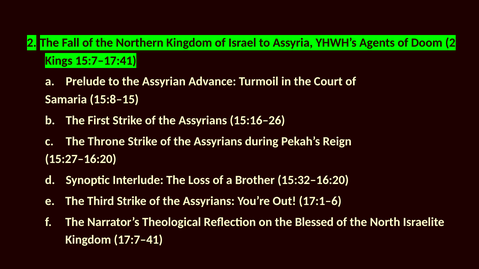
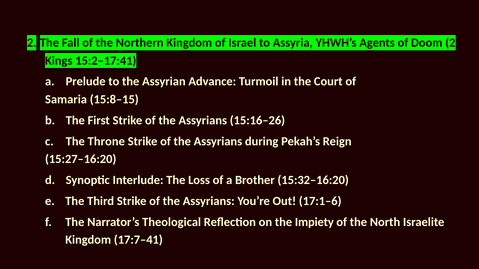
15:7–17:41: 15:7–17:41 -> 15:2–17:41 (106, 61)
Blessed: Blessed -> Impiety (314, 222)
